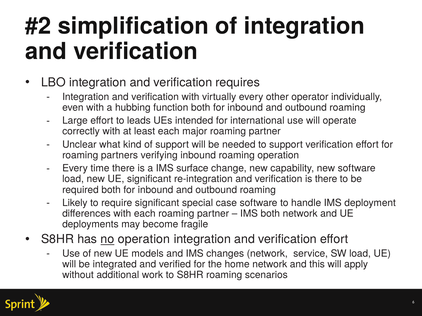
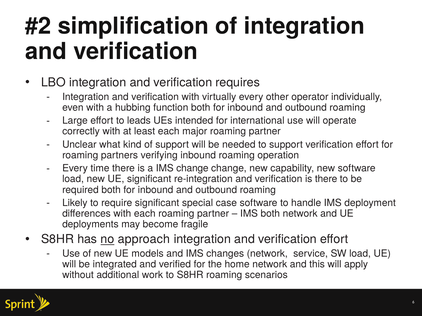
IMS surface: surface -> change (192, 169)
no operation: operation -> approach (144, 240)
